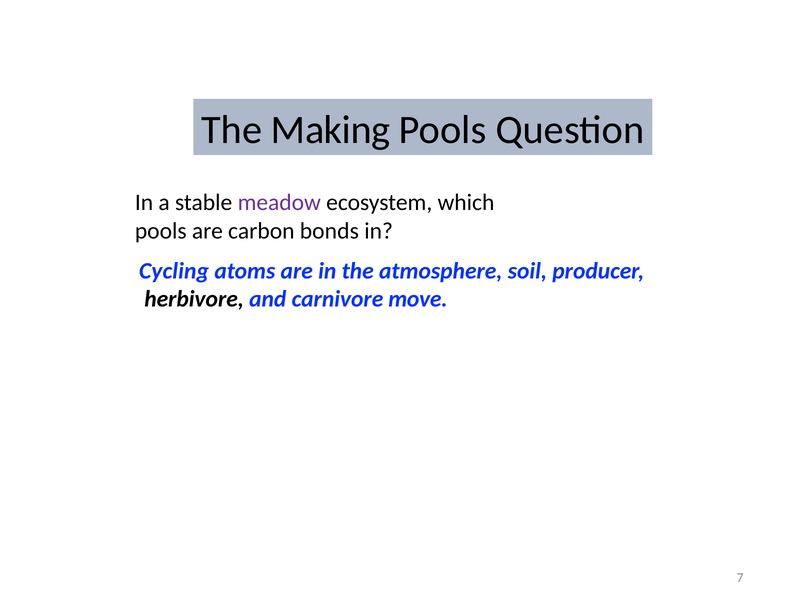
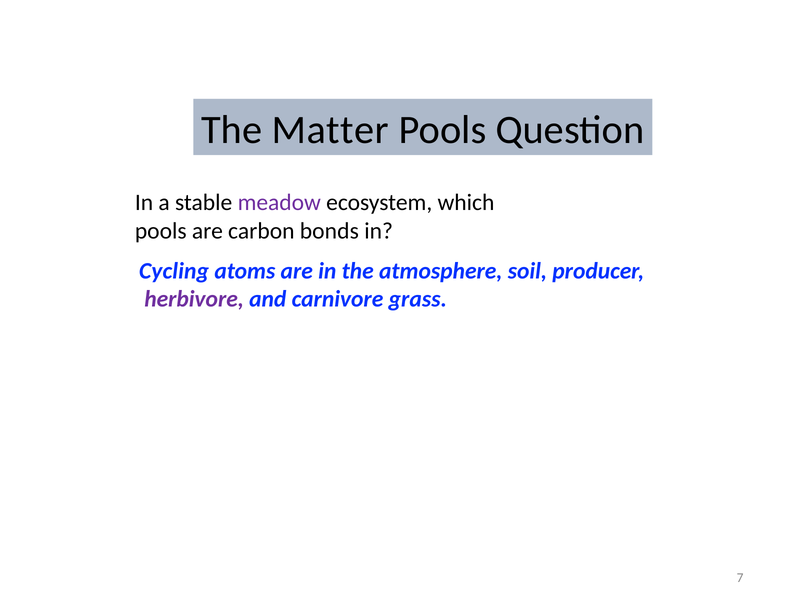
Making: Making -> Matter (330, 130)
herbivore colour: black -> purple (194, 299)
move: move -> grass (418, 299)
